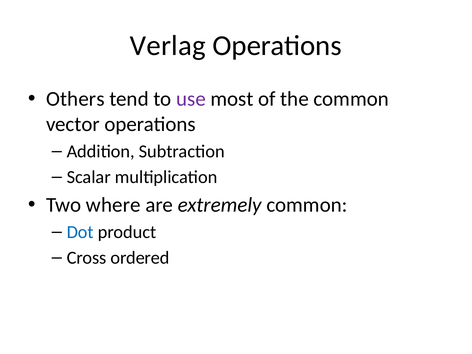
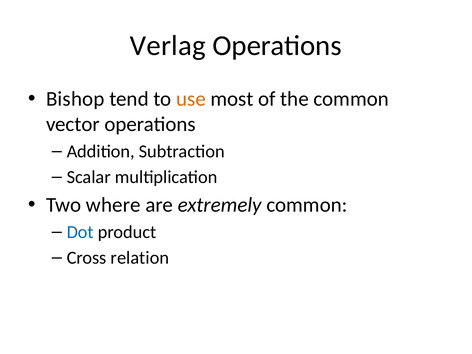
Others: Others -> Bishop (75, 99)
use colour: purple -> orange (191, 99)
ordered: ordered -> relation (140, 258)
